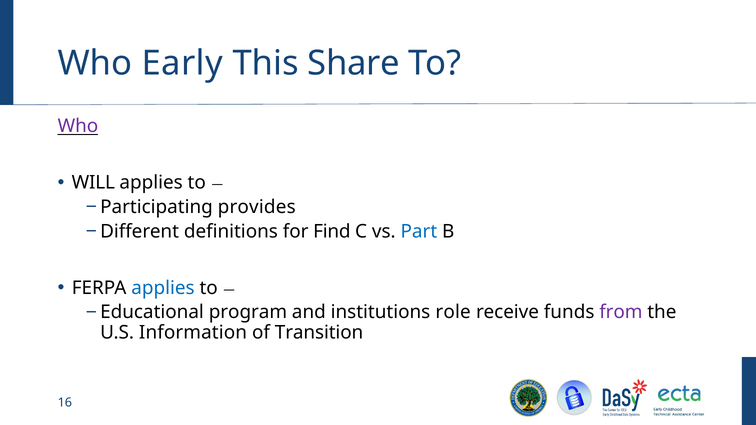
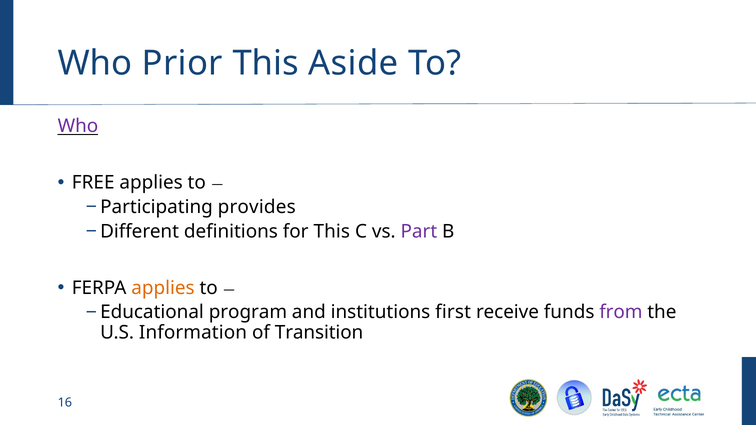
Early: Early -> Prior (182, 64)
Share: Share -> Aside (353, 64)
WILL: WILL -> FREE (93, 183)
for Find: Find -> This (332, 231)
Part colour: blue -> purple (419, 231)
applies colour: blue -> orange (163, 288)
role: role -> first (453, 312)
